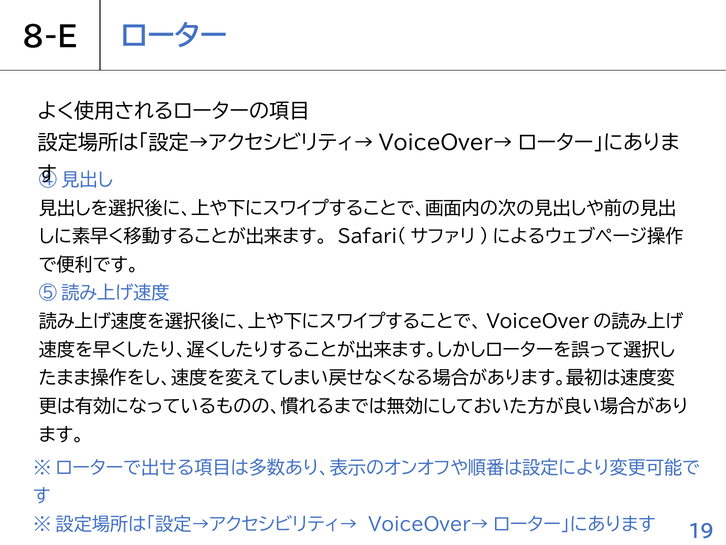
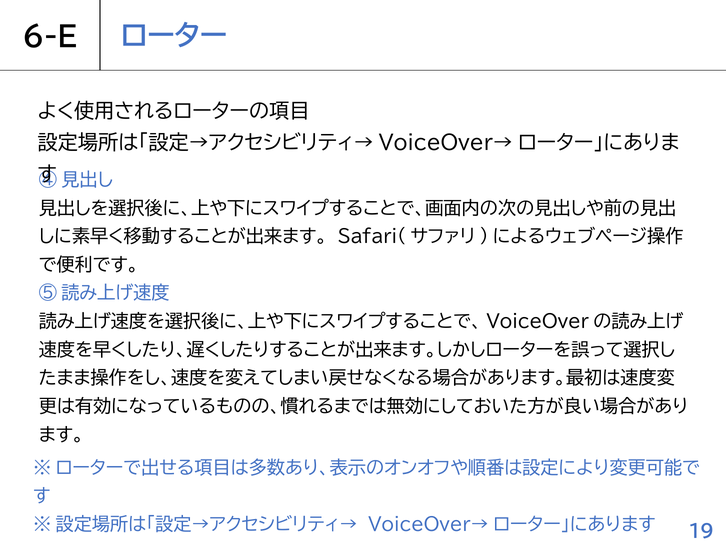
8-E: 8-E -> 6-E (50, 37)
